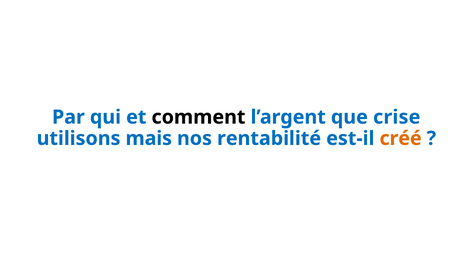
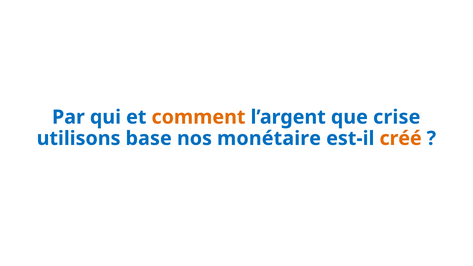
comment colour: black -> orange (198, 117)
mais: mais -> base (149, 138)
rentabilité: rentabilité -> monétaire (269, 138)
